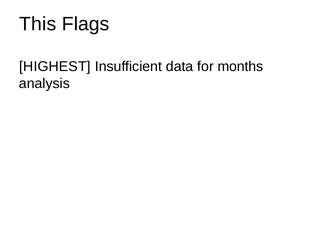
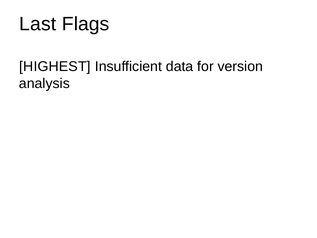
This: This -> Last (38, 24)
months: months -> version (240, 66)
